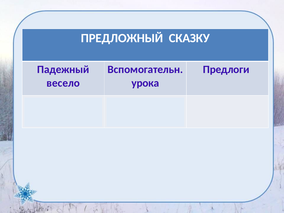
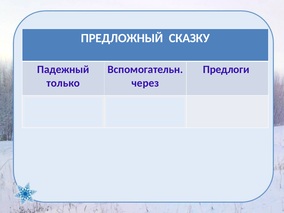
весело: весело -> только (63, 83)
урока: урока -> через (145, 83)
